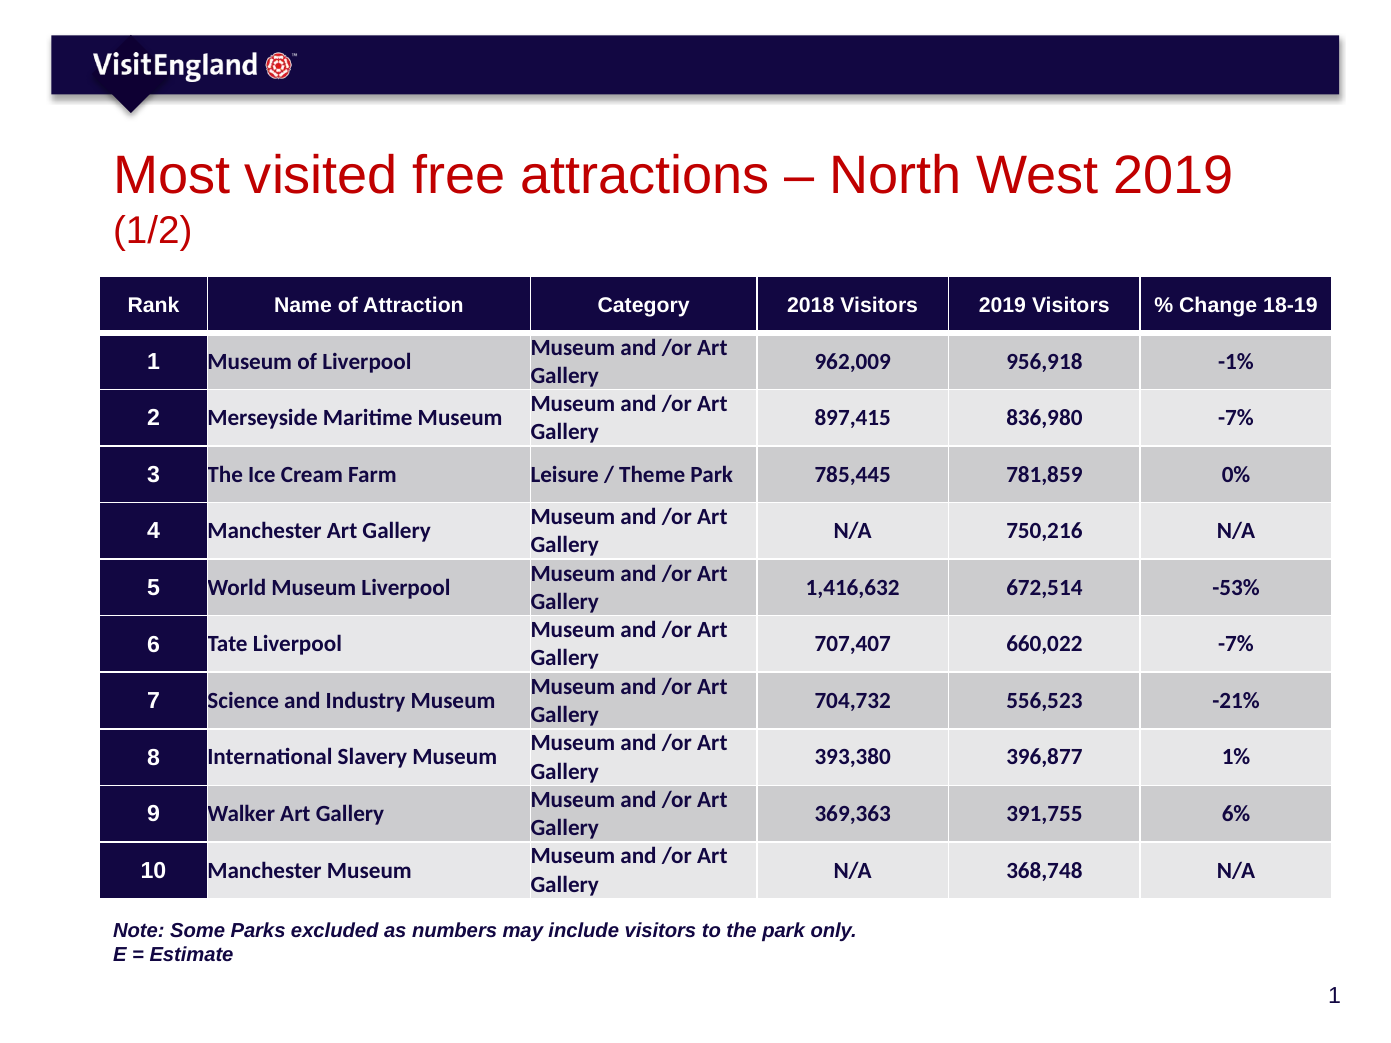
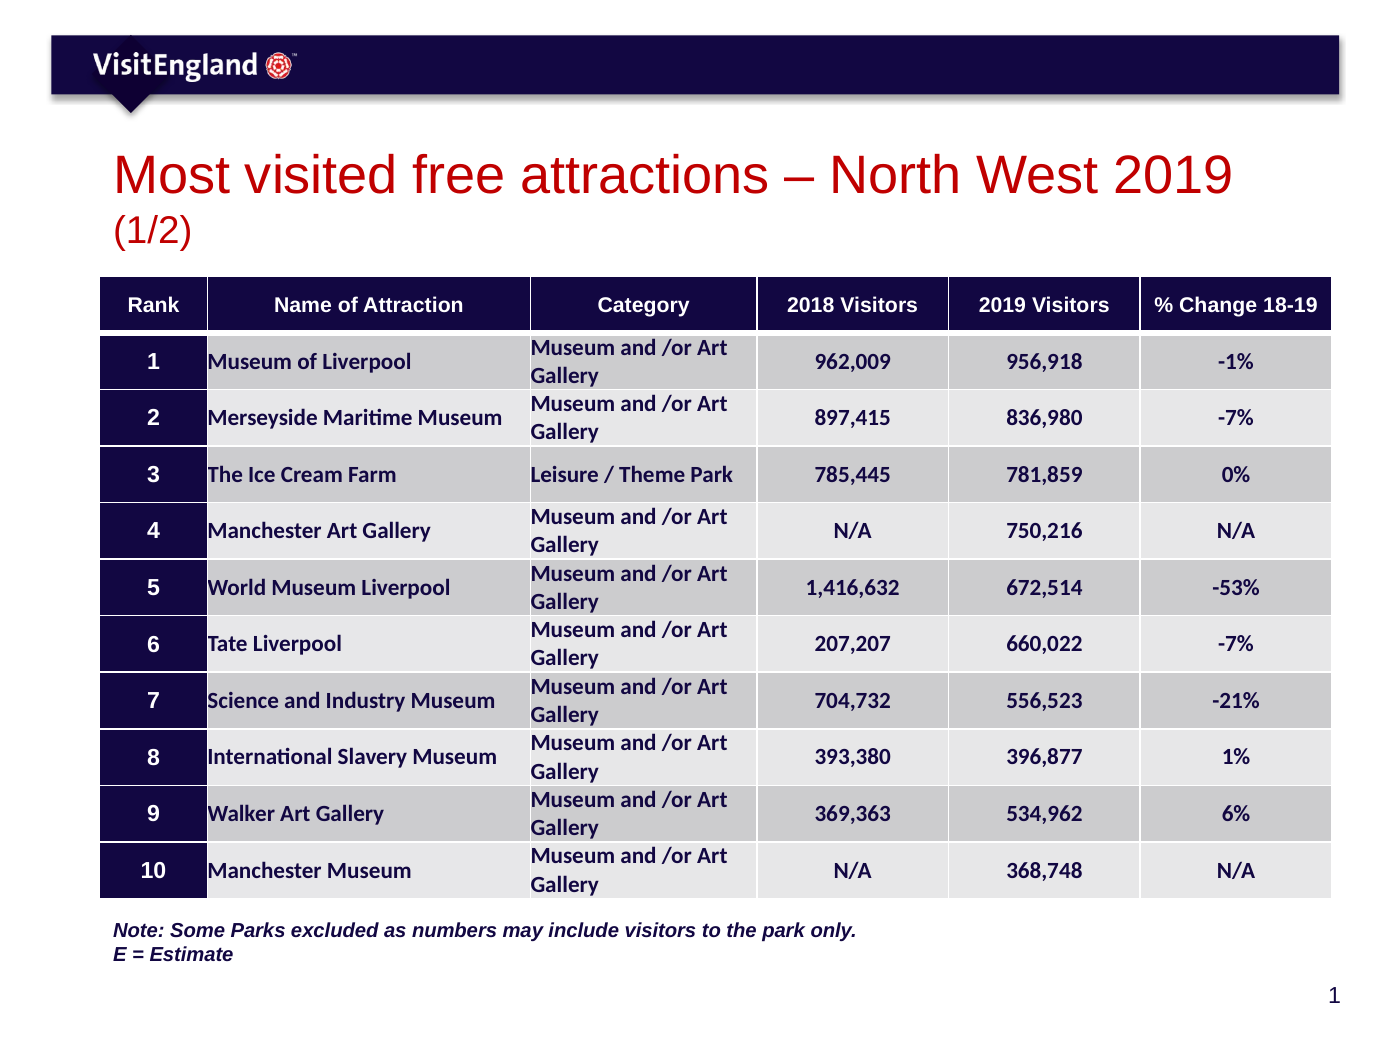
707,407: 707,407 -> 207,207 (853, 644)
391,755: 391,755 -> 534,962 (1044, 814)
